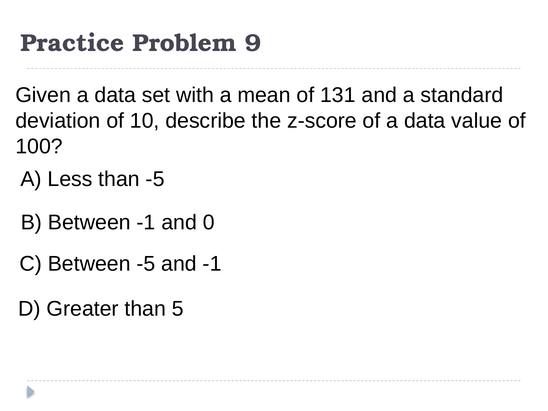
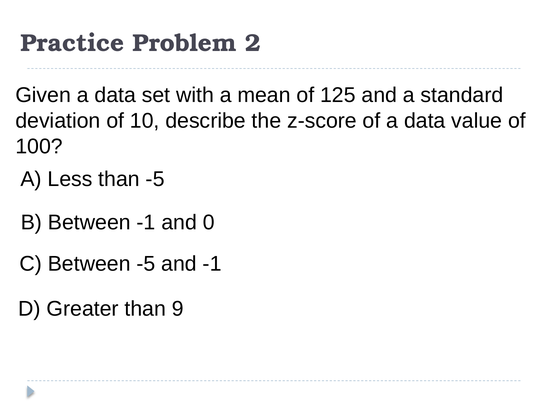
9: 9 -> 2 (253, 43)
131: 131 -> 125 (338, 95)
5: 5 -> 9 (178, 309)
